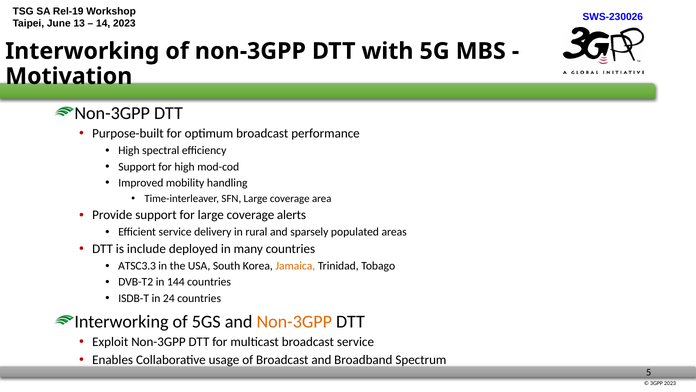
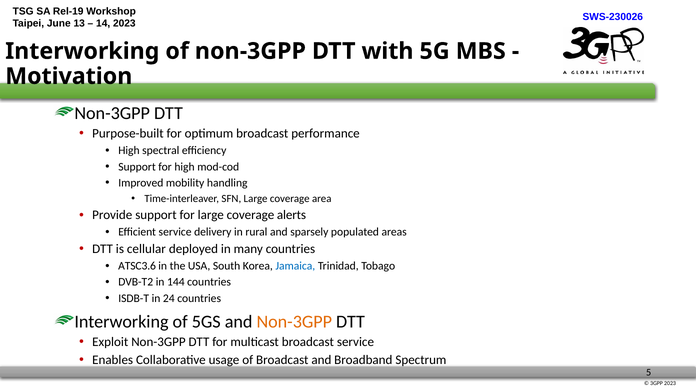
include: include -> cellular (146, 249)
ATSC3.3: ATSC3.3 -> ATSC3.6 (137, 266)
Jamaica colour: orange -> blue (295, 266)
